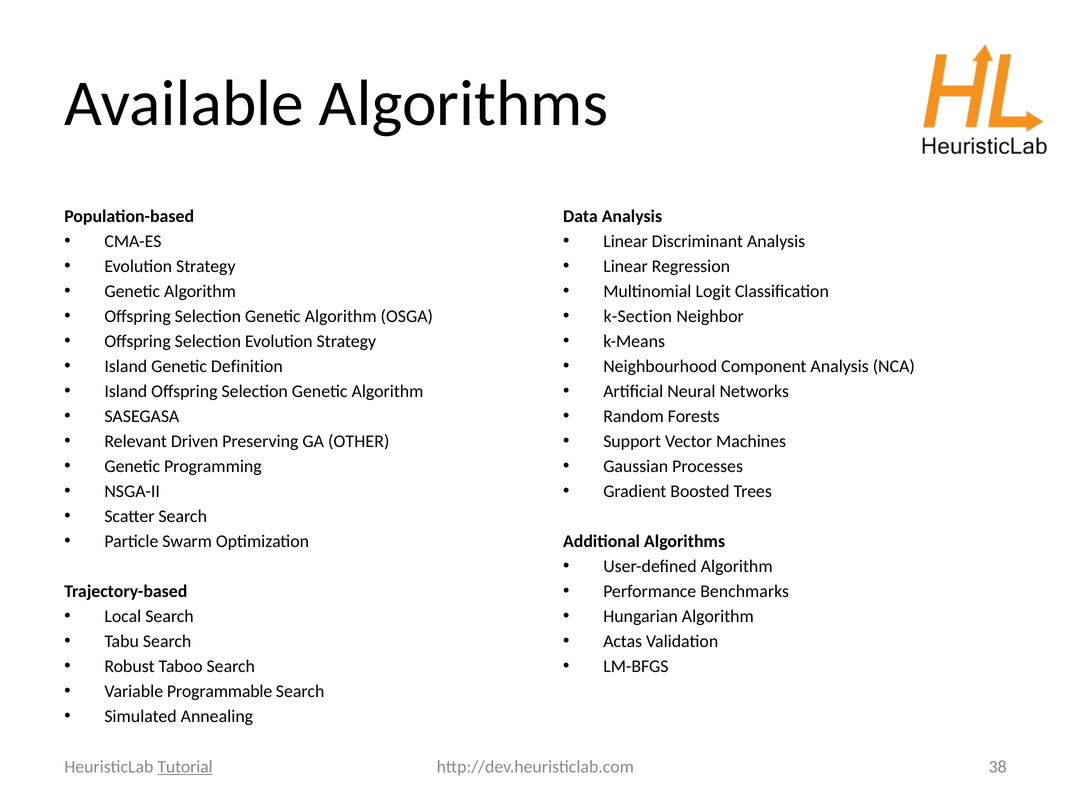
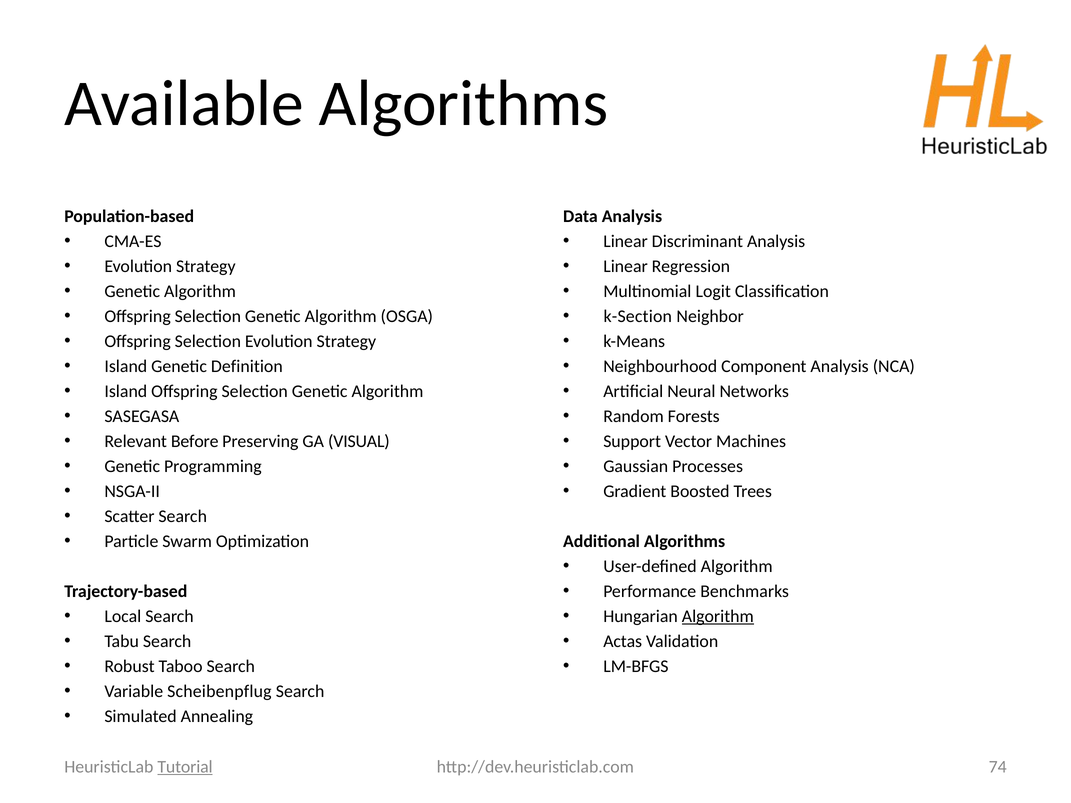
Driven: Driven -> Before (195, 442)
OTHER: OTHER -> VISUAL (359, 442)
Algorithm underline: none -> present (718, 617)
Programmable: Programmable -> Scheibenpflug (219, 692)
38: 38 -> 74 (998, 767)
